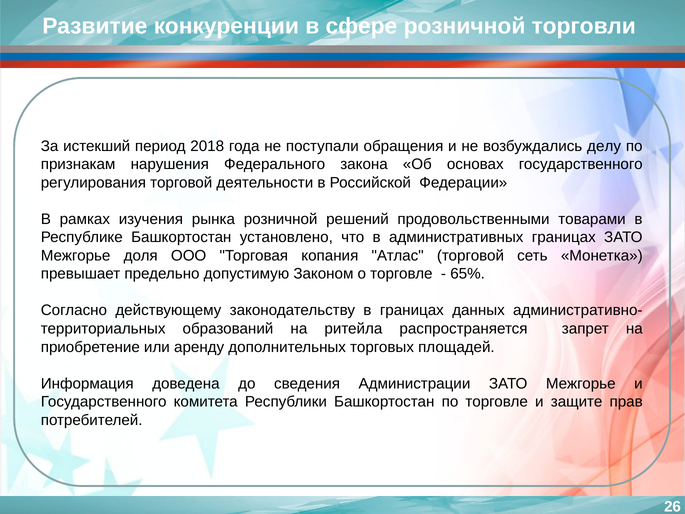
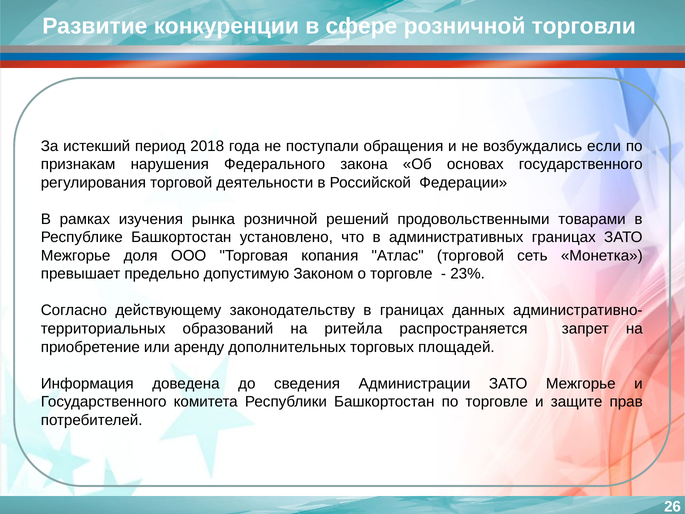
делу: делу -> если (604, 146)
65%: 65% -> 23% (468, 274)
